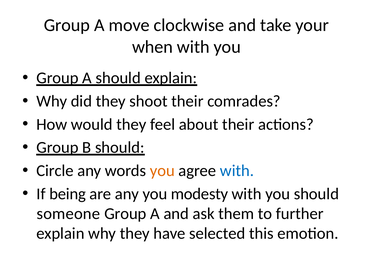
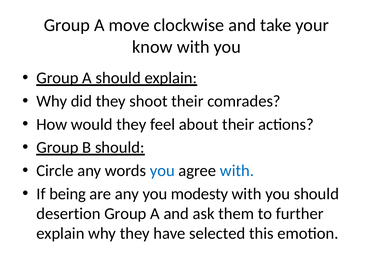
when: when -> know (152, 47)
you colour: orange -> blue (162, 171)
someone: someone -> desertion (68, 214)
